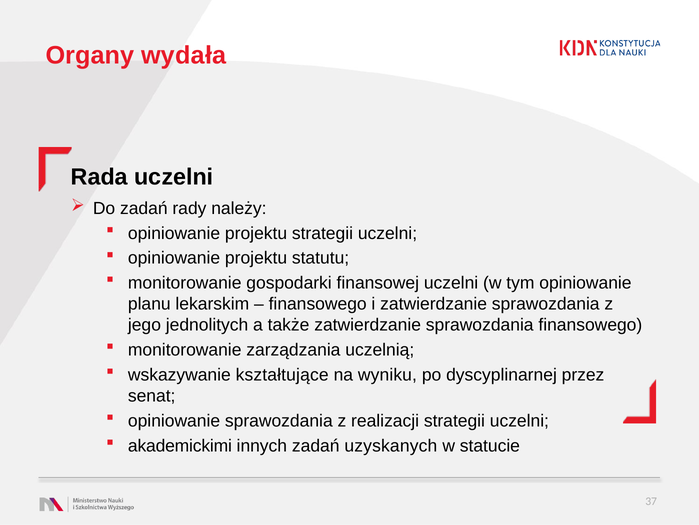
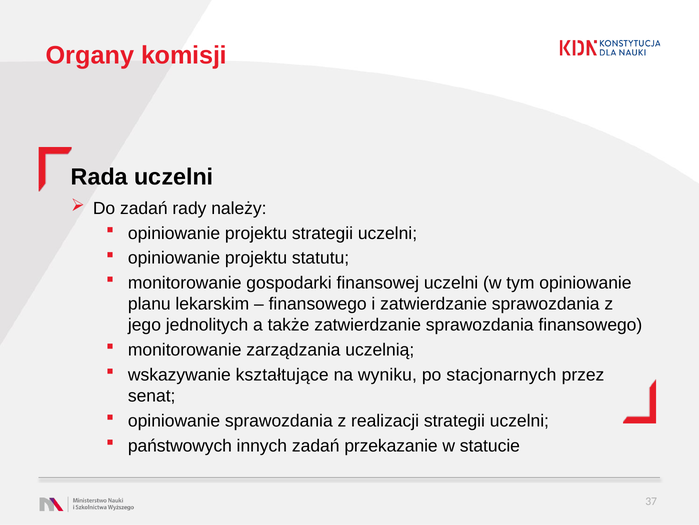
wydała: wydała -> komisji (184, 55)
dyscyplinarnej: dyscyplinarnej -> stacjonarnych (501, 374)
akademickimi: akademickimi -> państwowych (180, 445)
uzyskanych: uzyskanych -> przekazanie (391, 445)
